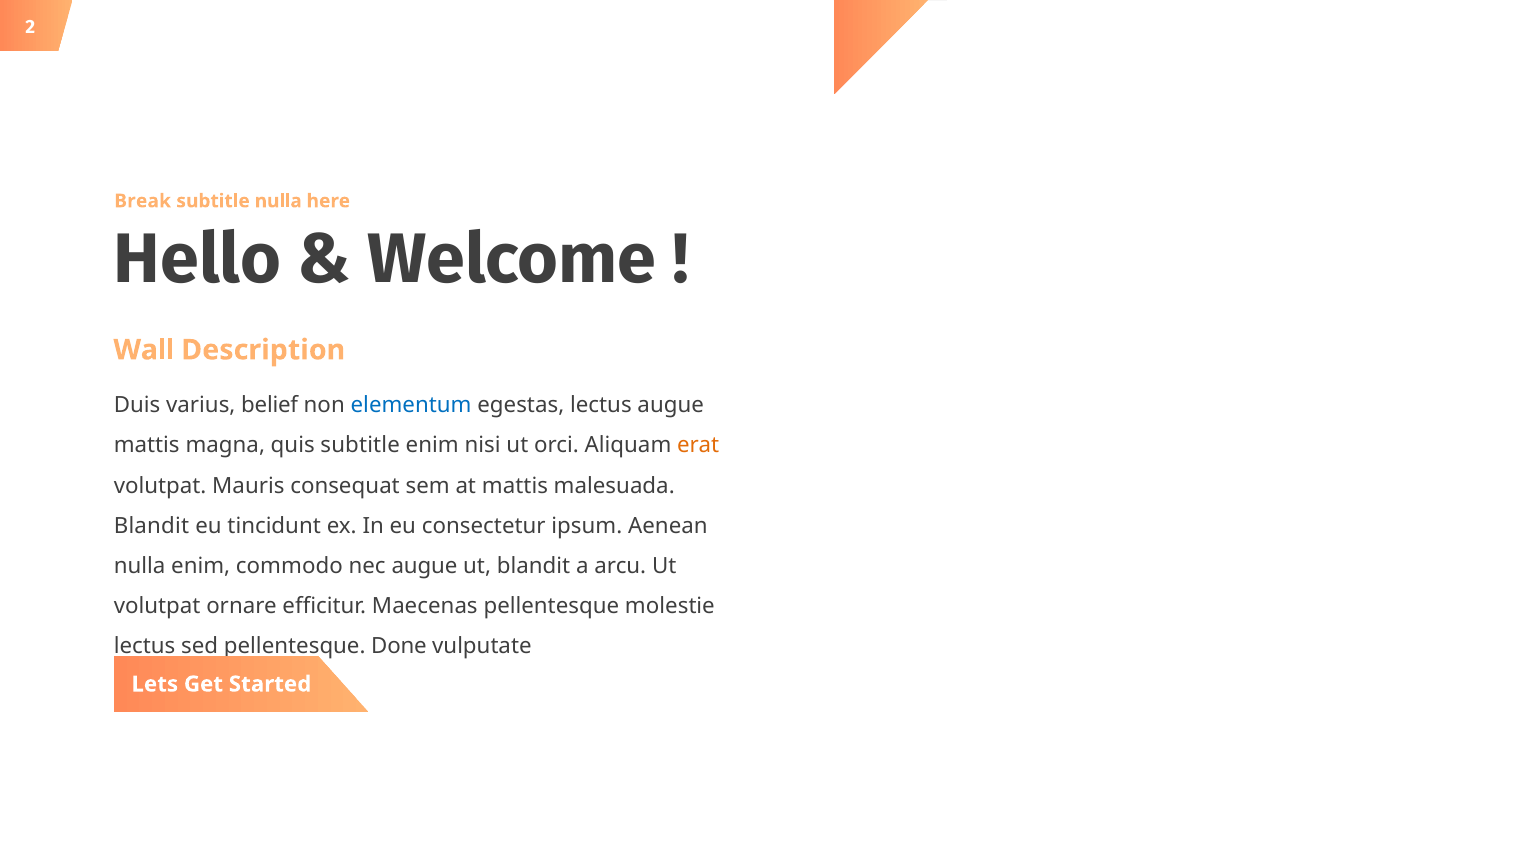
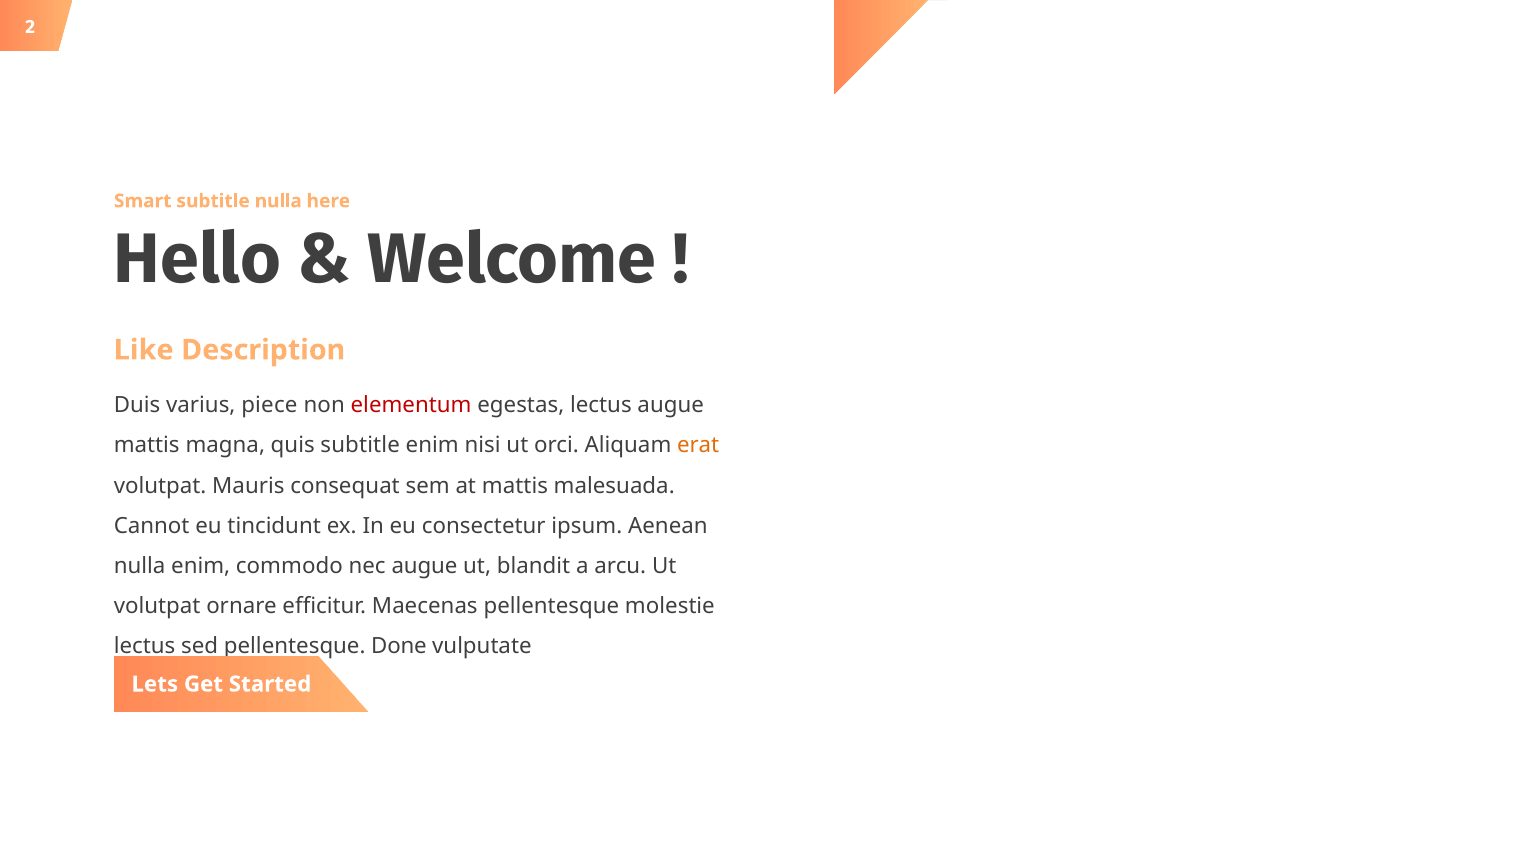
Break: Break -> Smart (143, 201)
Wall: Wall -> Like (144, 350)
belief: belief -> piece (269, 405)
elementum colour: blue -> red (411, 405)
Blandit: Blandit -> Cannot (152, 526)
